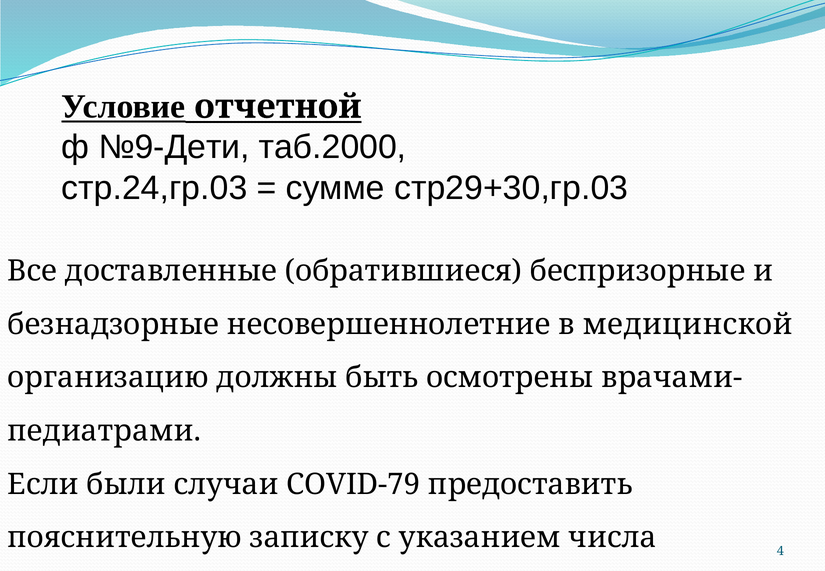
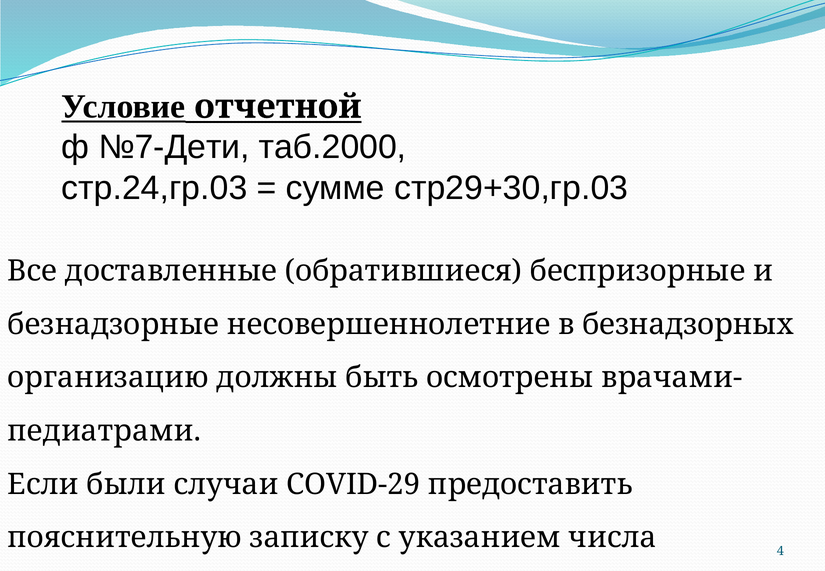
№9-Дети: №9-Дети -> №7-Дети (174, 147)
медицинской: медицинской -> безнадзорных (688, 324)
COVID-79: COVID-79 -> COVID-29 (353, 484)
